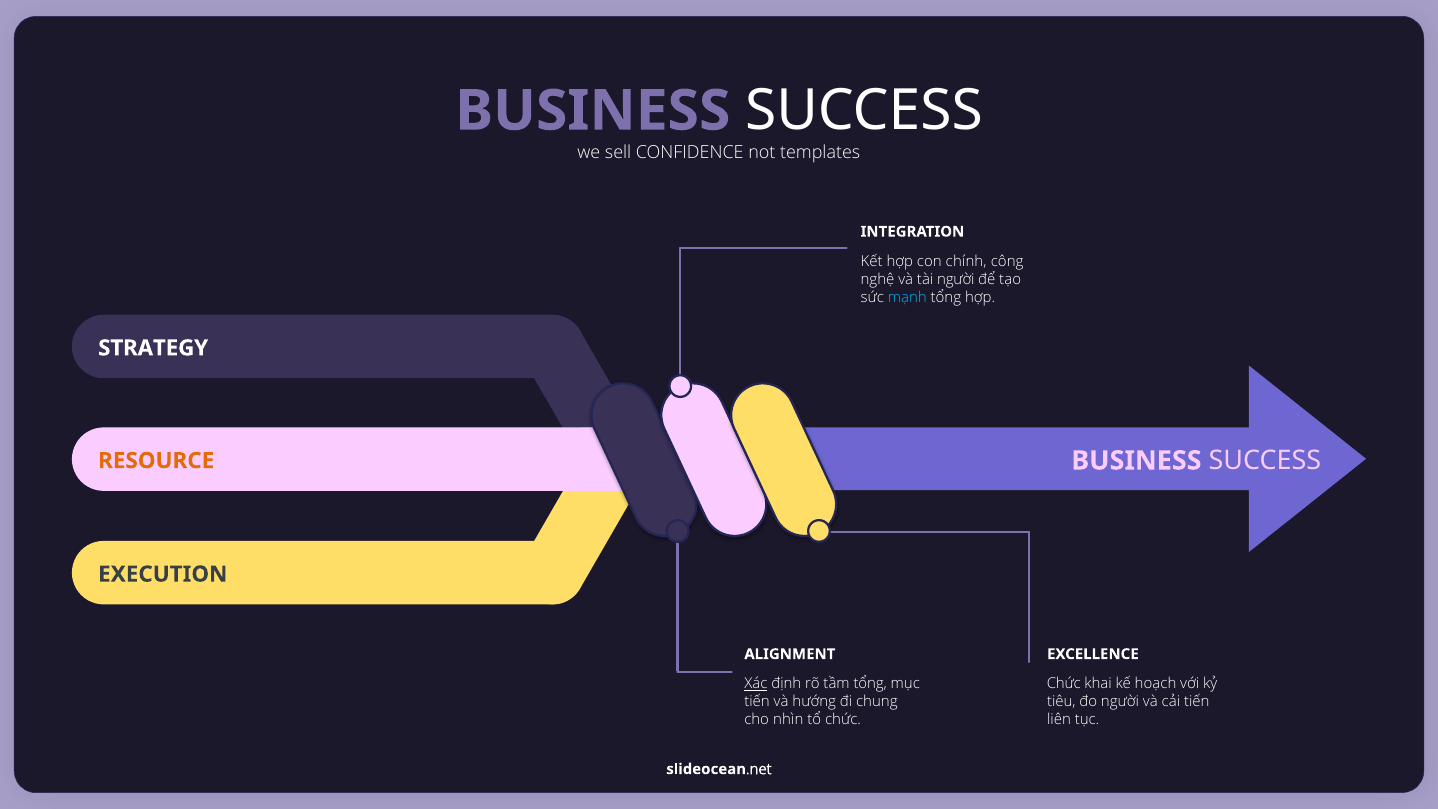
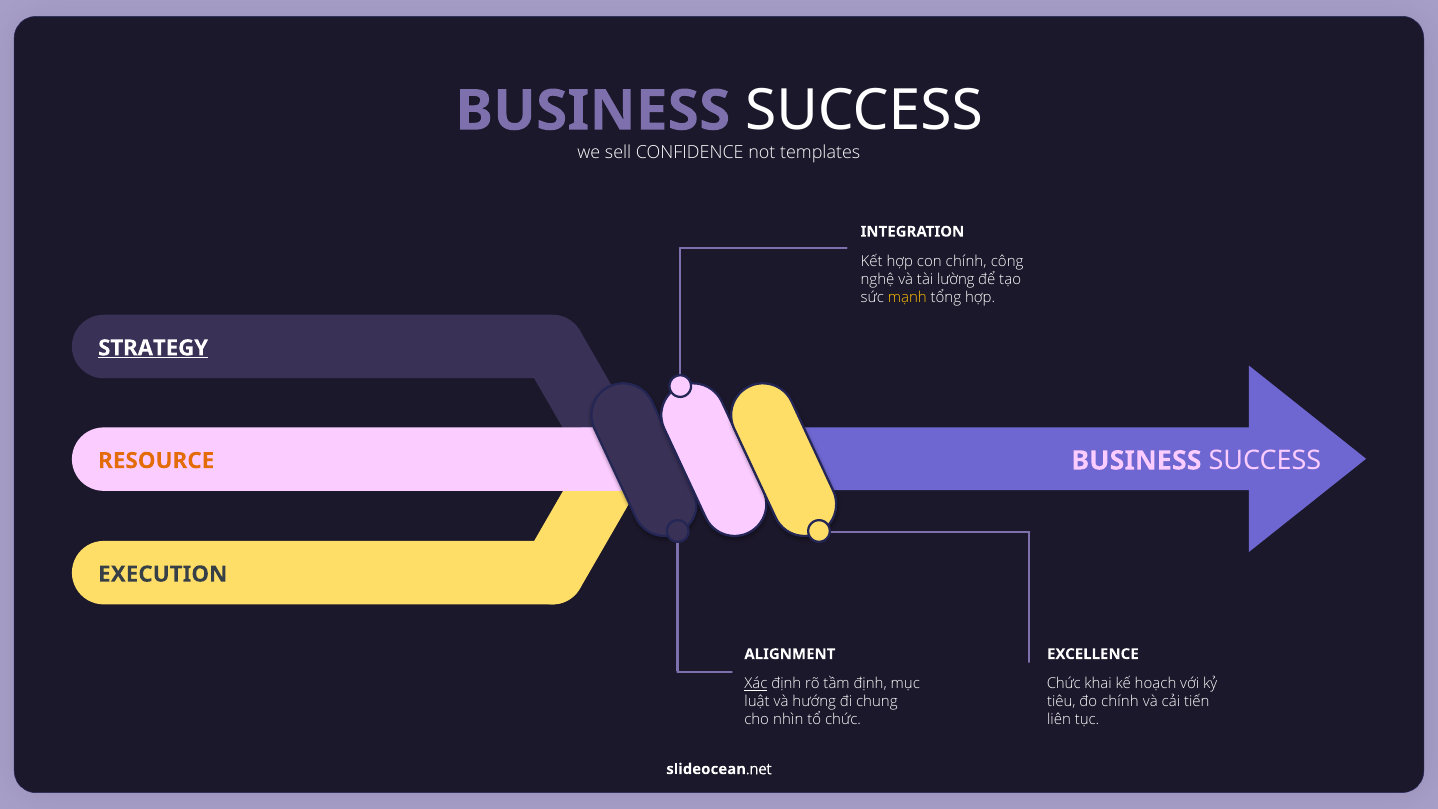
tài người: người -> lường (956, 279)
mạnh colour: light blue -> yellow (907, 297)
STRATEGY underline: none -> present (153, 348)
tầm tổng: tổng -> định (870, 684)
tiến: tiến -> luật (757, 702)
đo người: người -> chính (1120, 702)
